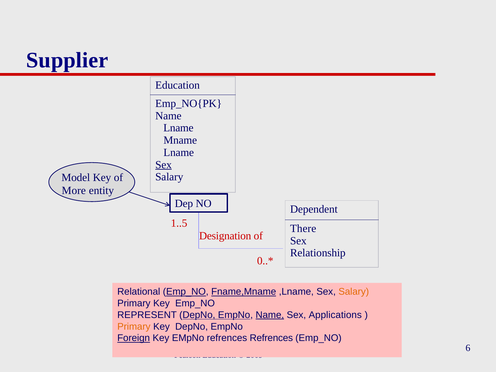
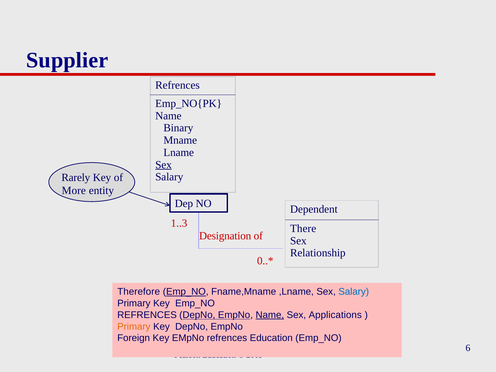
Education: Education -> Refrences (178, 85)
Lname: Lname -> Binary (178, 128)
Model: Model -> Rarely (76, 177)
1..5: 1..5 -> 1..3 (179, 223)
Relational: Relational -> Therefore (139, 292)
Fname,Mname underline: present -> none (244, 292)
Salary colour: orange -> blue (354, 292)
REPRESENT: REPRESENT -> REFRENCES (147, 315)
Foreign underline: present -> none (134, 338)
refrences Refrences: Refrences -> Education (271, 338)
